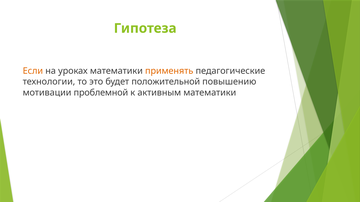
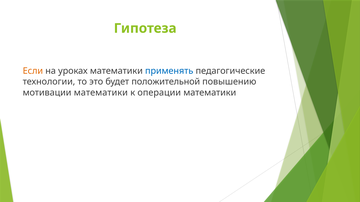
применять colour: orange -> blue (169, 71)
мотивации проблемной: проблемной -> математики (101, 93)
активным: активным -> операции (159, 93)
